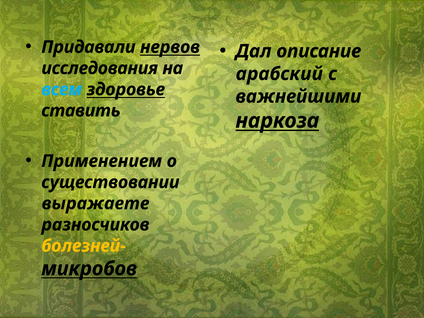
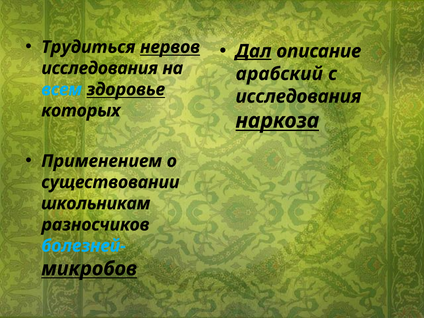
Придавали: Придавали -> Трудиться (88, 47)
Дал underline: none -> present (254, 51)
важнейшими: важнейшими -> исследования (298, 96)
ставить: ставить -> которых (81, 111)
выражаете: выражаете -> школьникам (96, 203)
болезней- colour: yellow -> light blue (84, 246)
